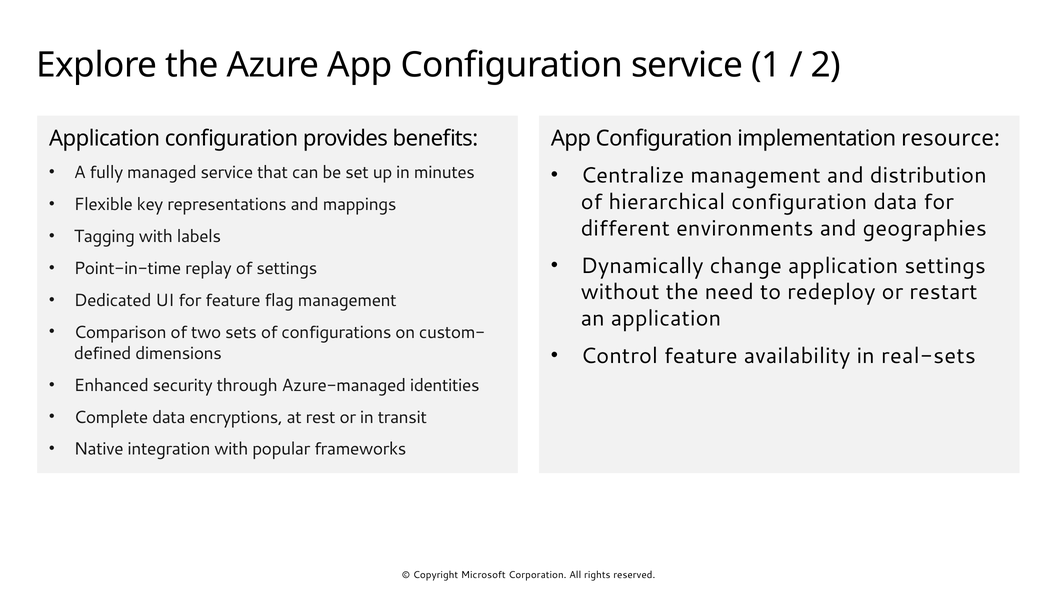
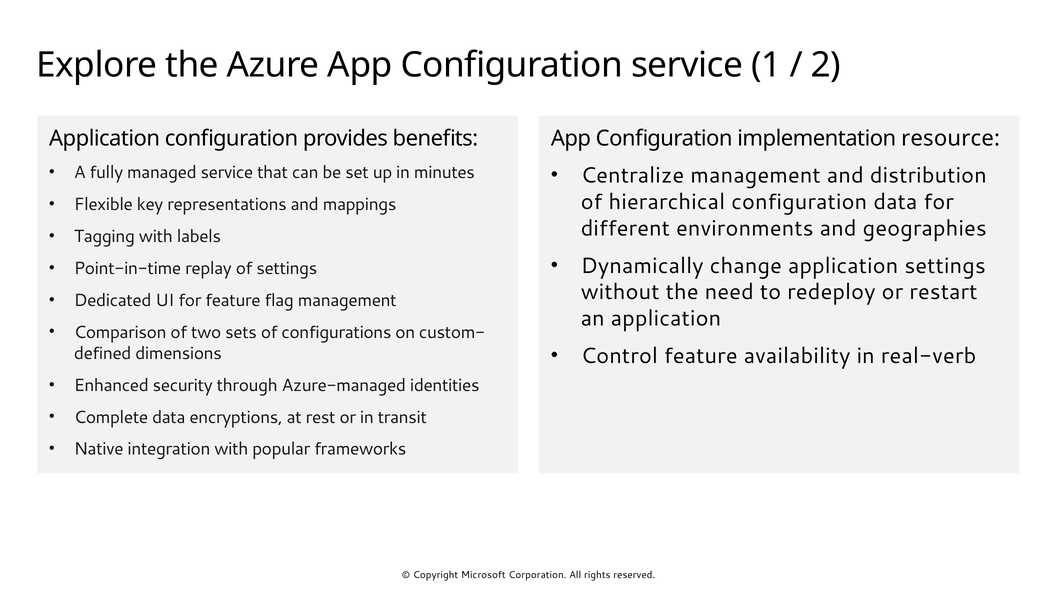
real-sets: real-sets -> real-verb (929, 356)
